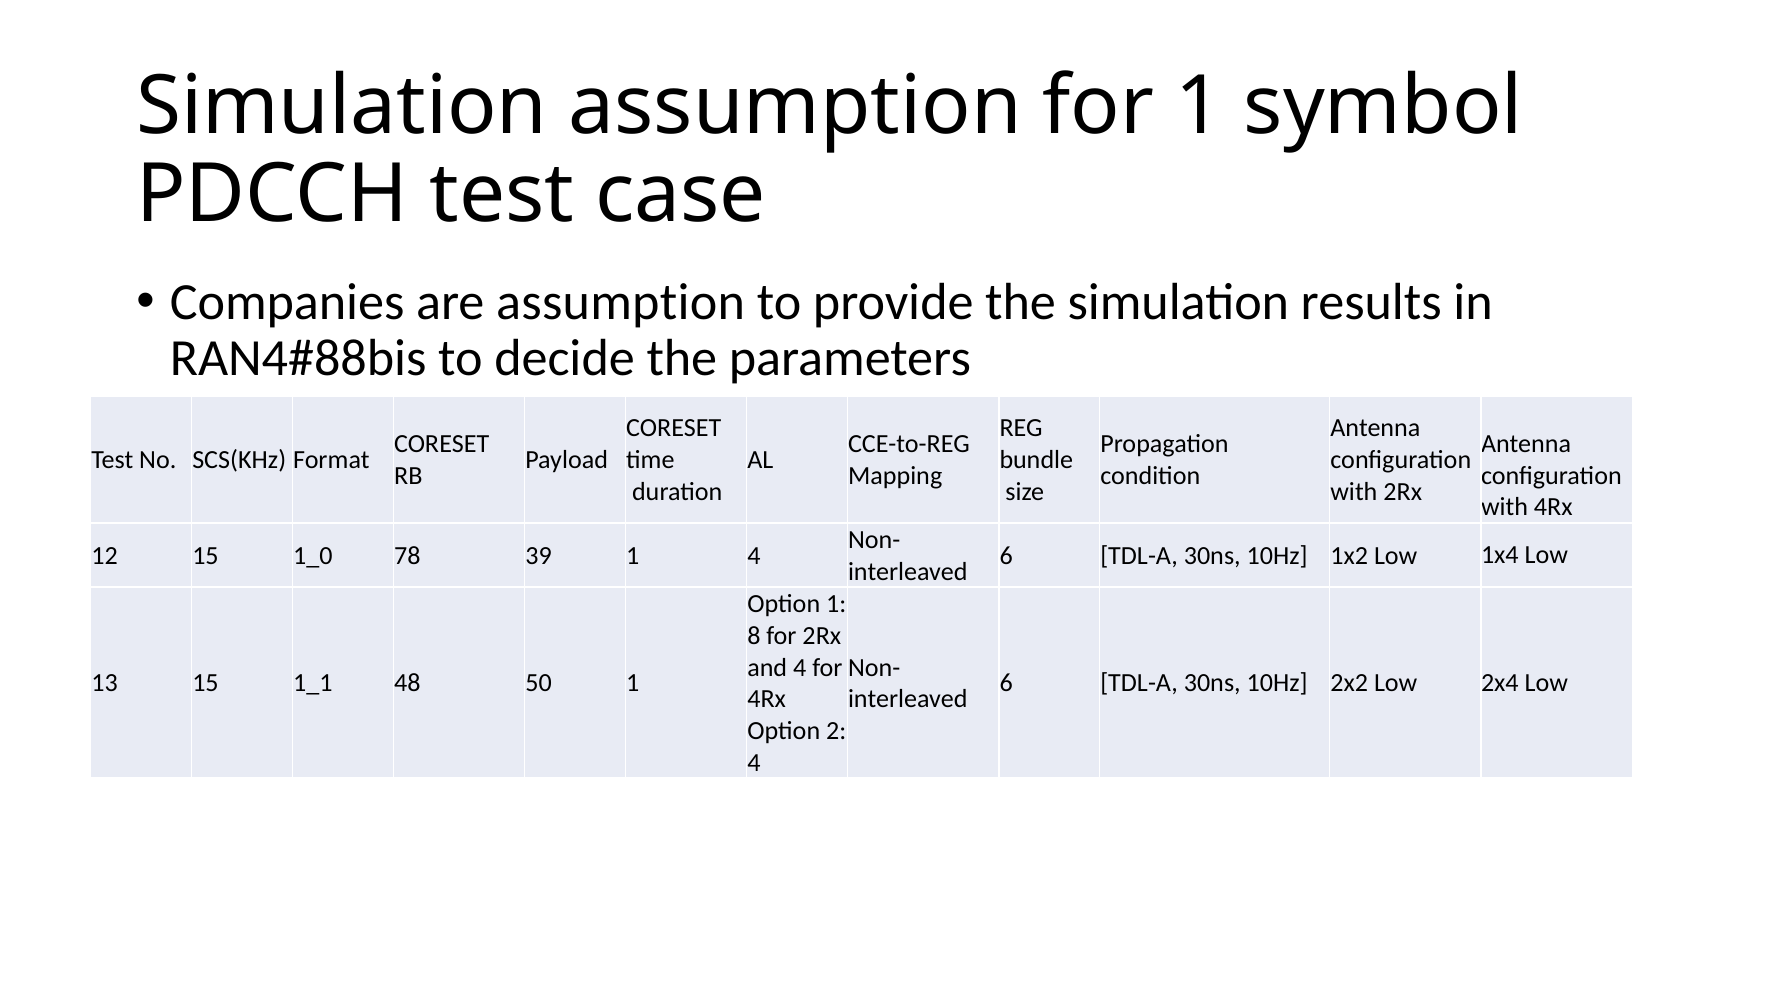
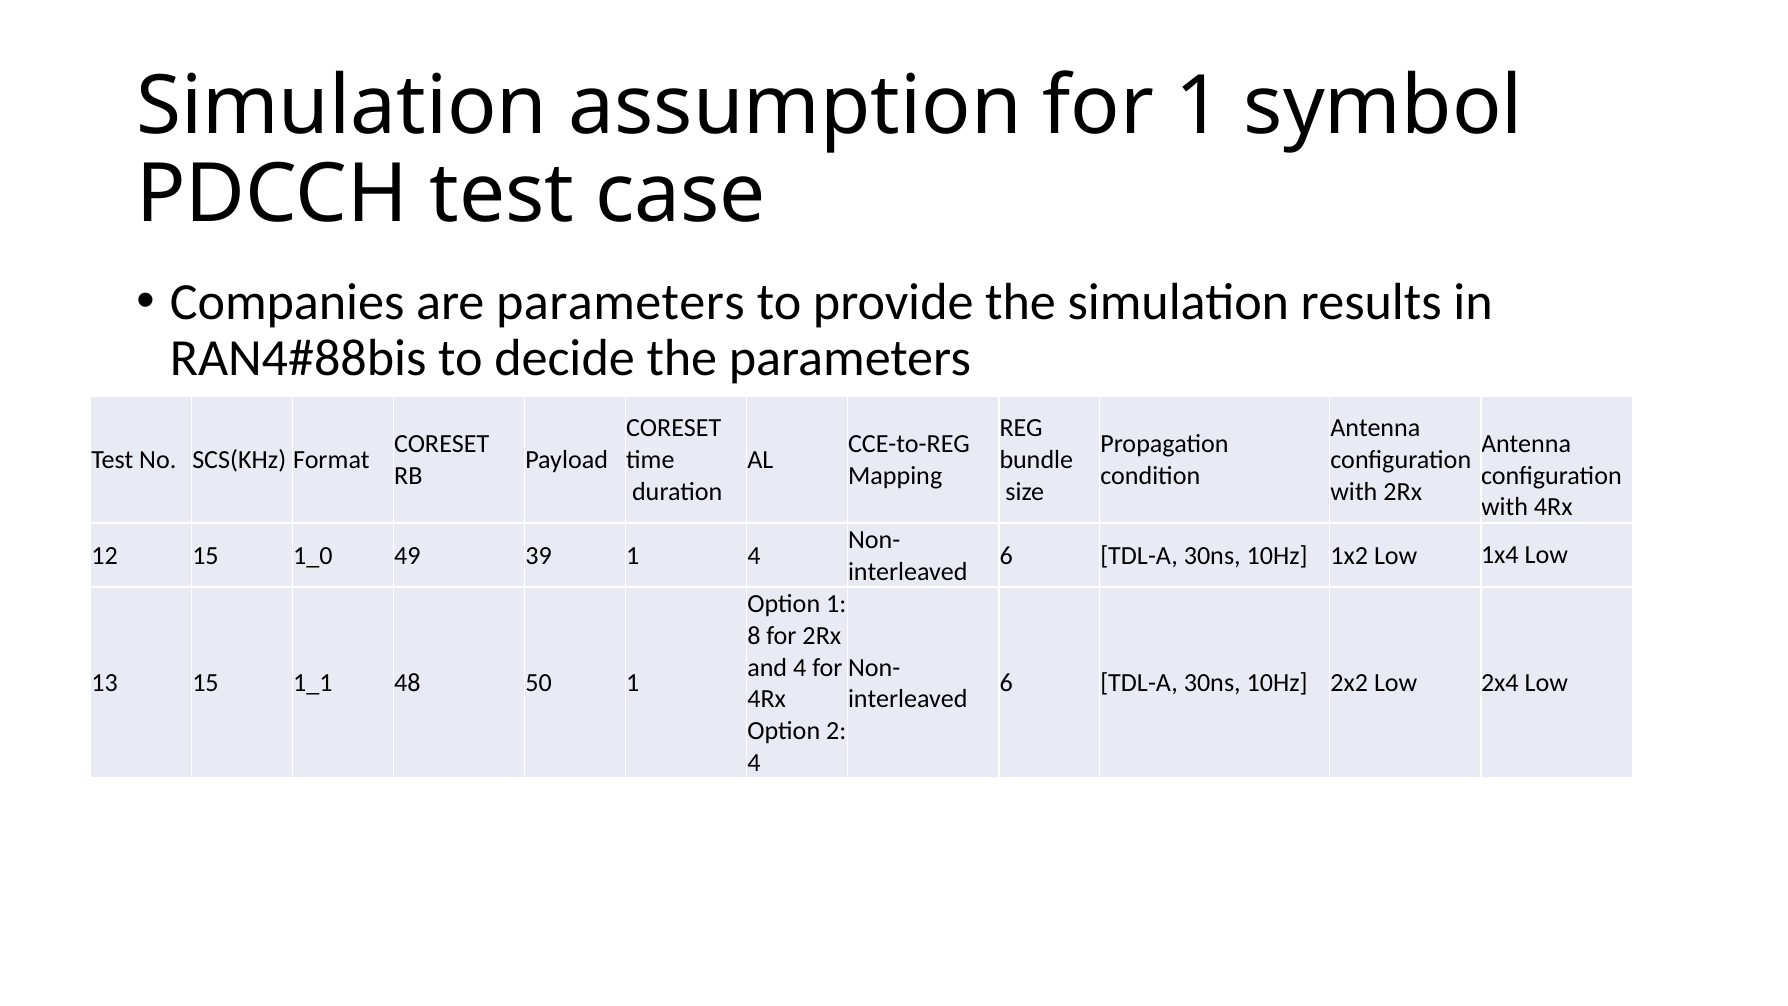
are assumption: assumption -> parameters (620, 302)
78: 78 -> 49 (407, 555)
